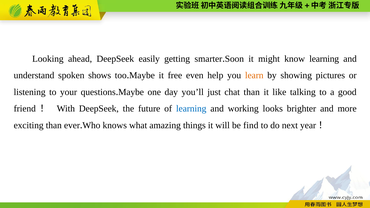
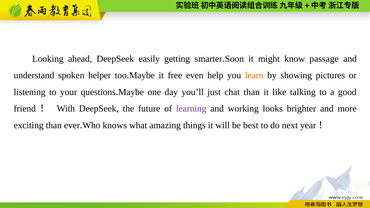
know learning: learning -> passage (324, 59)
shows: shows -> helper (100, 75)
learning colour: blue -> purple (191, 109)
find: find -> best (251, 125)
